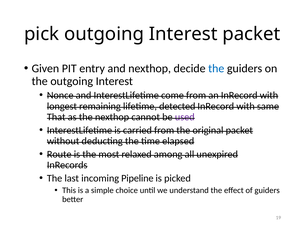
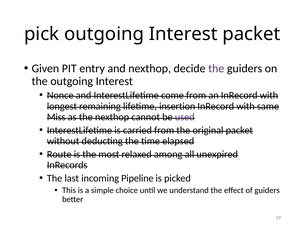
the colour: blue -> purple (216, 69)
detected: detected -> insertion (177, 107)
That: That -> Miss (56, 118)
